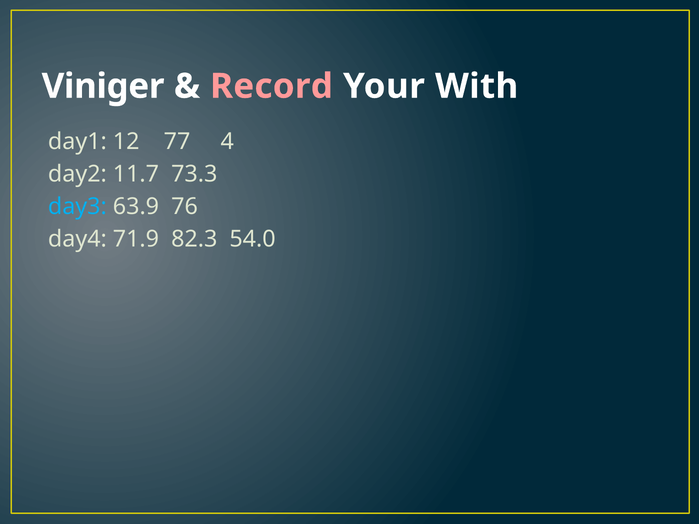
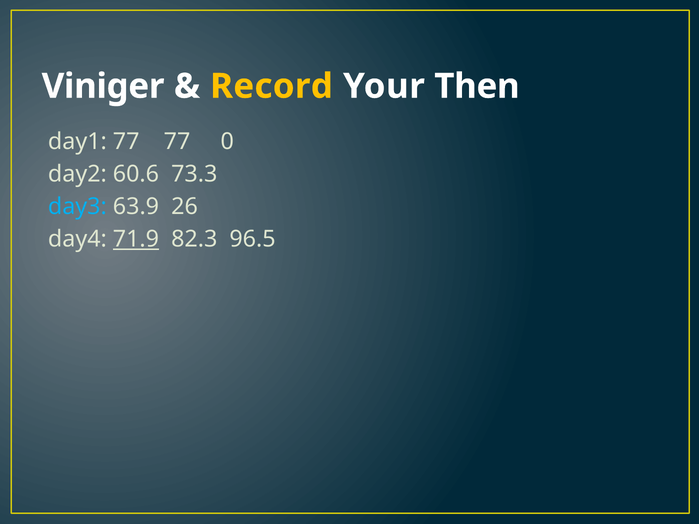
Record colour: pink -> yellow (271, 86)
With: With -> Then (477, 86)
day1 12: 12 -> 77 (126, 141)
4: 4 -> 0 (227, 141)
11.7: 11.7 -> 60.6 (136, 174)
76: 76 -> 26 (185, 207)
71.9 underline: none -> present (136, 239)
54.0: 54.0 -> 96.5 (253, 239)
